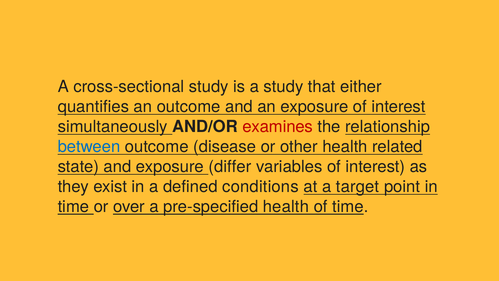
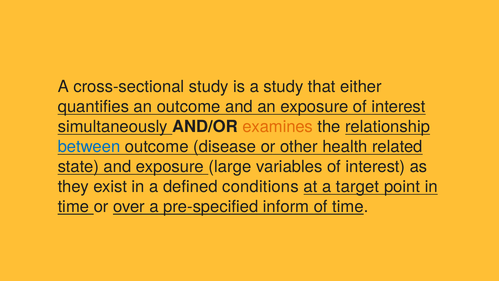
examines colour: red -> orange (278, 127)
differ: differ -> large (230, 166)
pre-specified health: health -> inform (286, 206)
